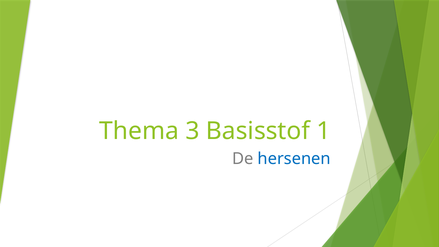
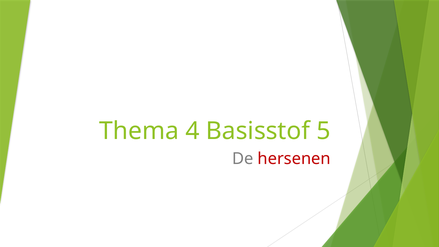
3: 3 -> 4 (192, 131)
1: 1 -> 5 (323, 131)
hersenen colour: blue -> red (294, 159)
